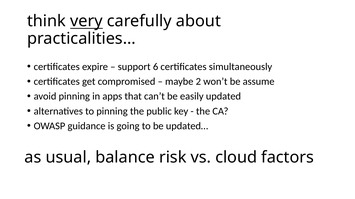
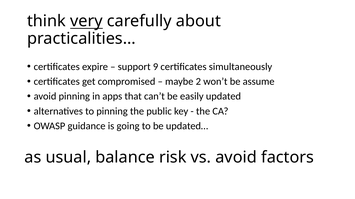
6: 6 -> 9 (156, 67)
vs cloud: cloud -> avoid (236, 158)
